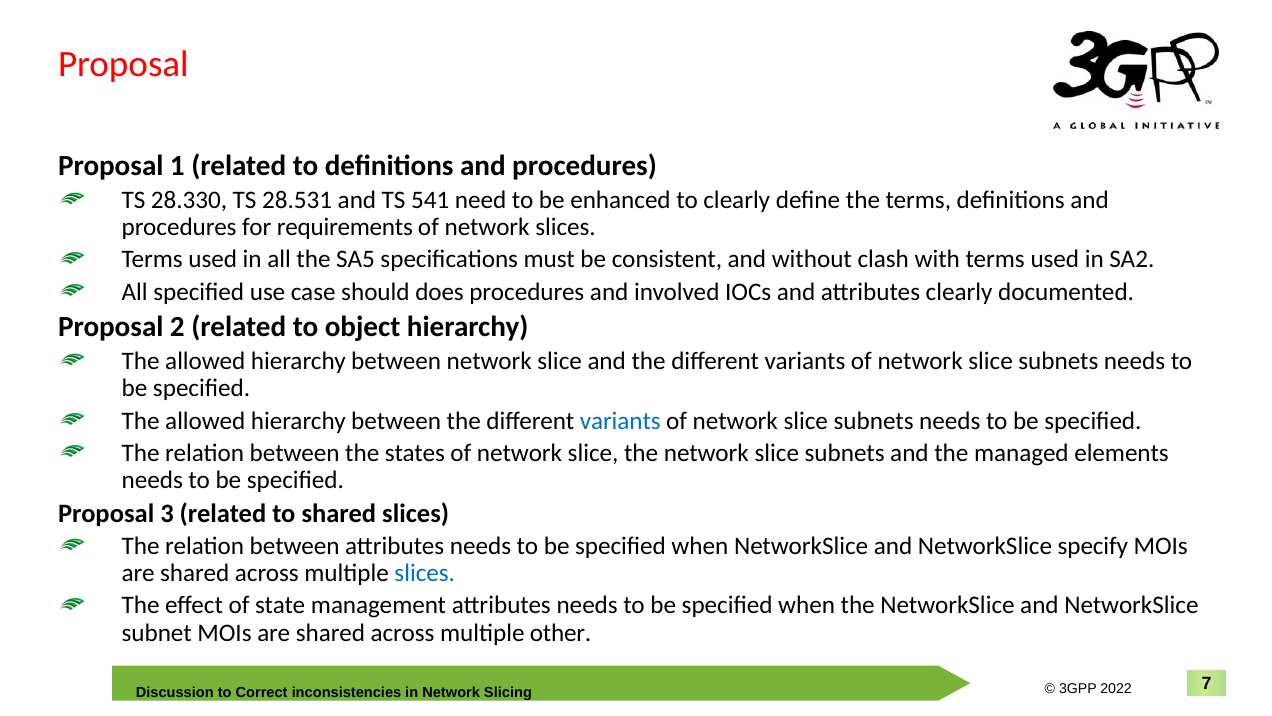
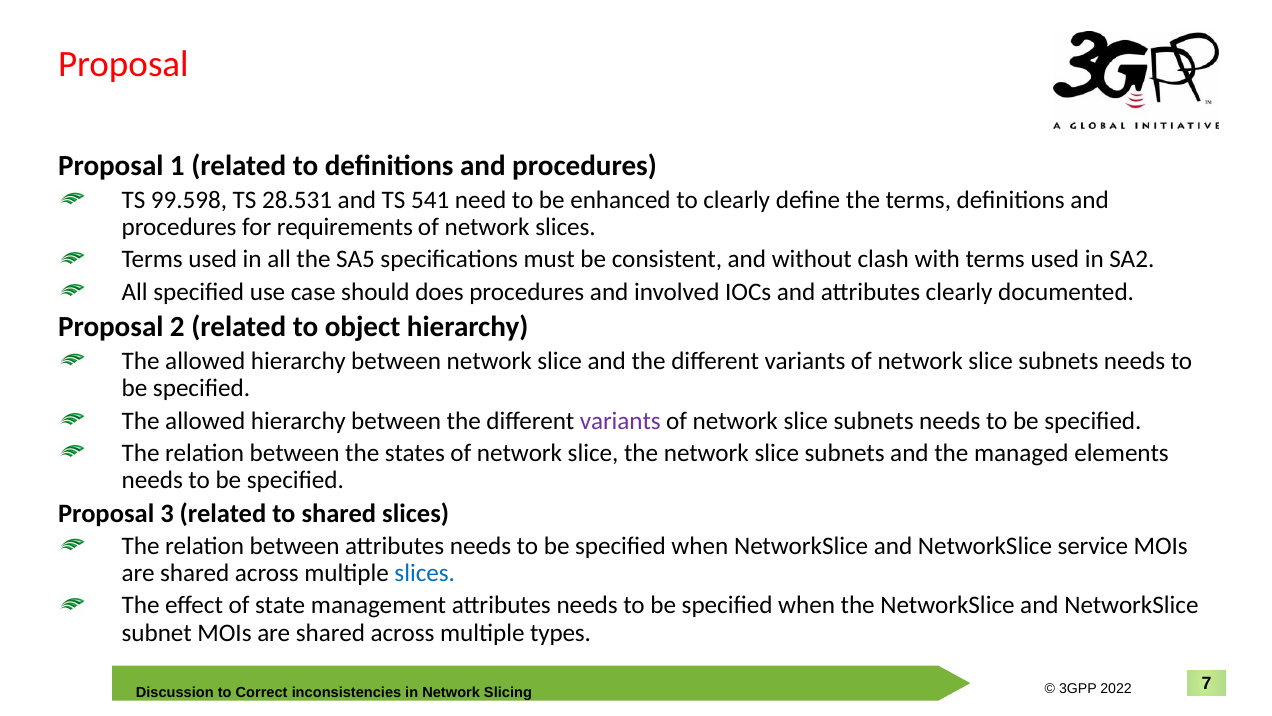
28.330: 28.330 -> 99.598 (189, 200)
variants colour: blue -> purple (620, 420)
specify: specify -> service (1093, 546)
other: other -> types (561, 632)
